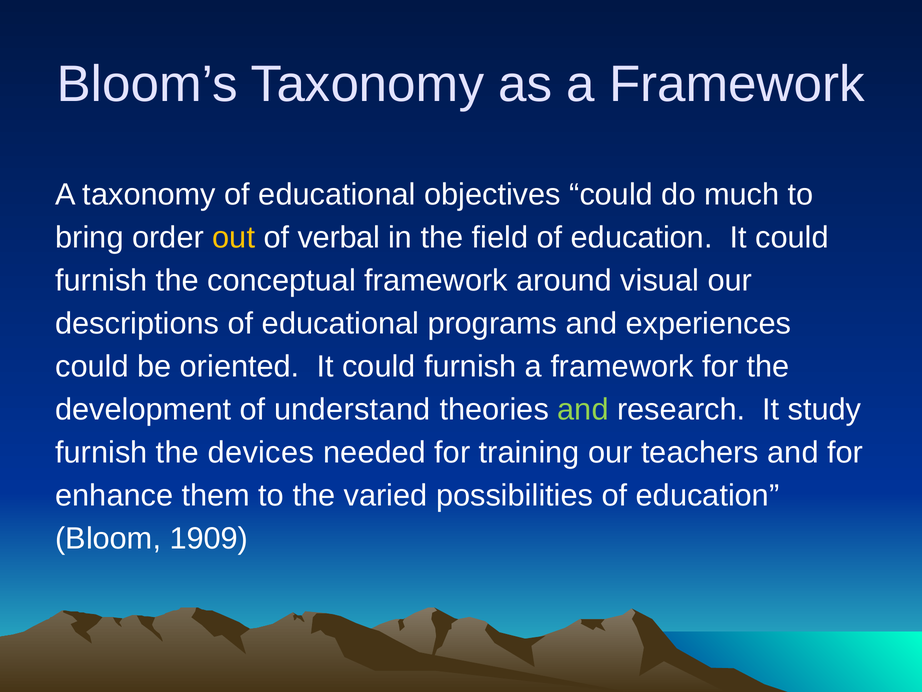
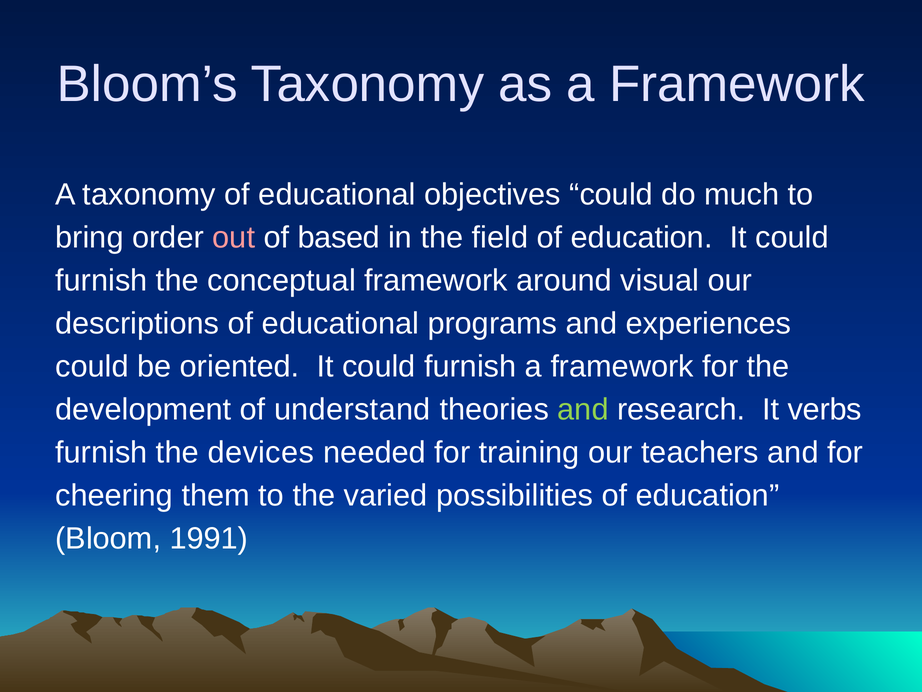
out colour: yellow -> pink (234, 237)
verbal: verbal -> based (339, 237)
study: study -> verbs (825, 409)
enhance: enhance -> cheering (114, 495)
1909: 1909 -> 1991 (209, 538)
